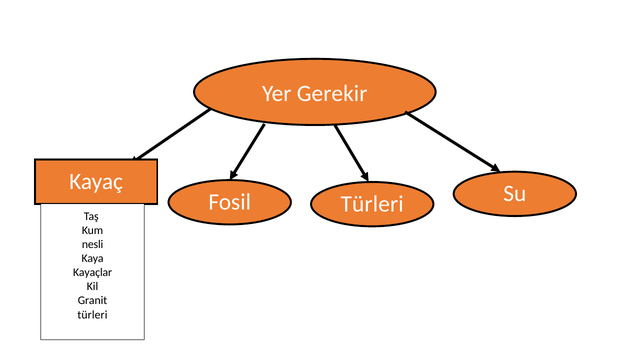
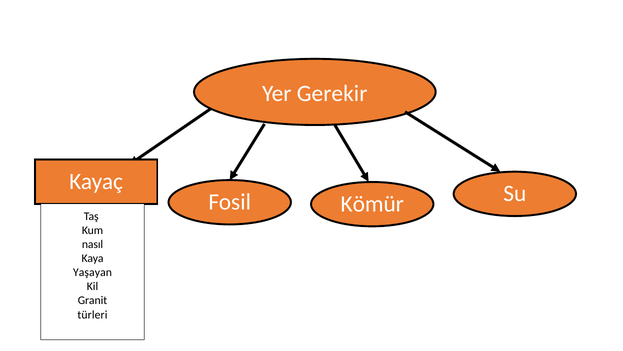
Fosil Türleri: Türleri -> Kömür (372, 204)
nesli: nesli -> nasıl (93, 244)
Kayaçlar: Kayaçlar -> Yaşayan (92, 272)
